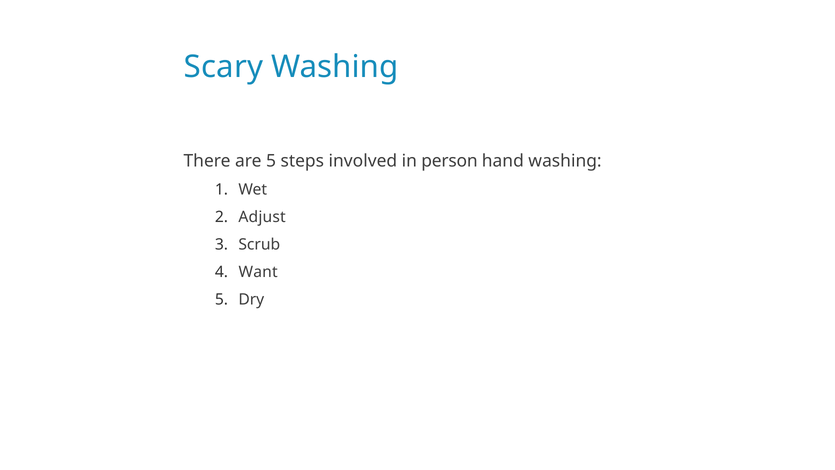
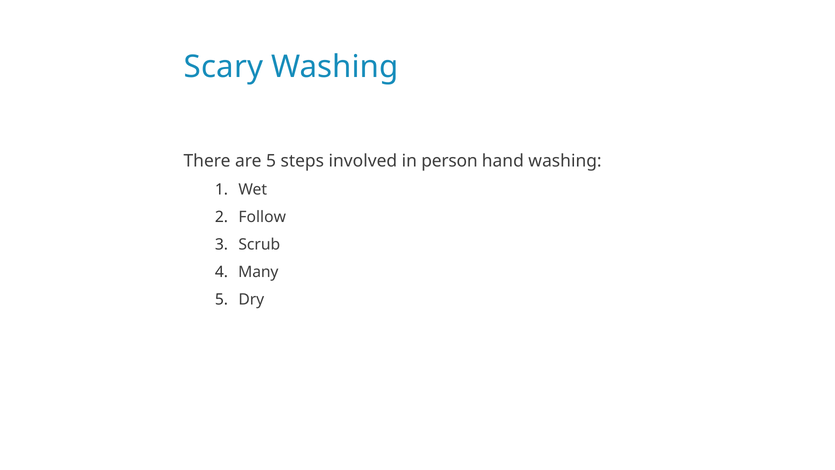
Adjust: Adjust -> Follow (262, 217)
Want: Want -> Many (258, 272)
